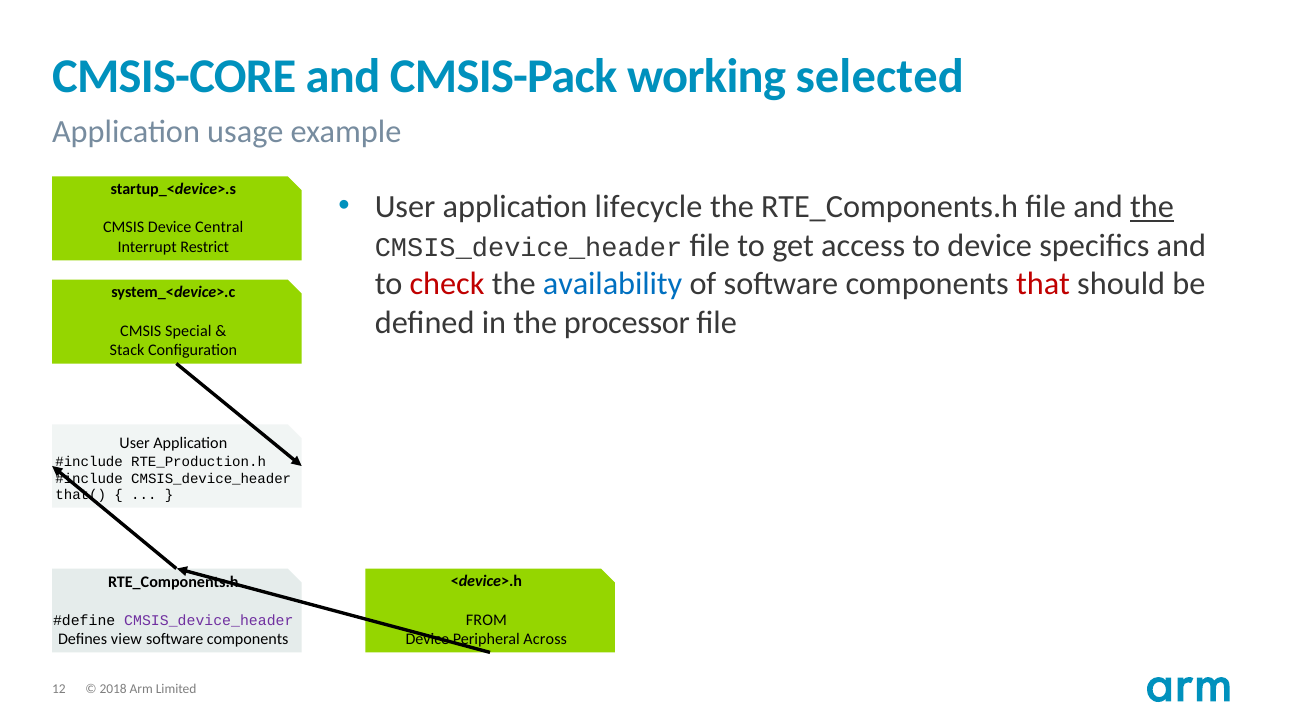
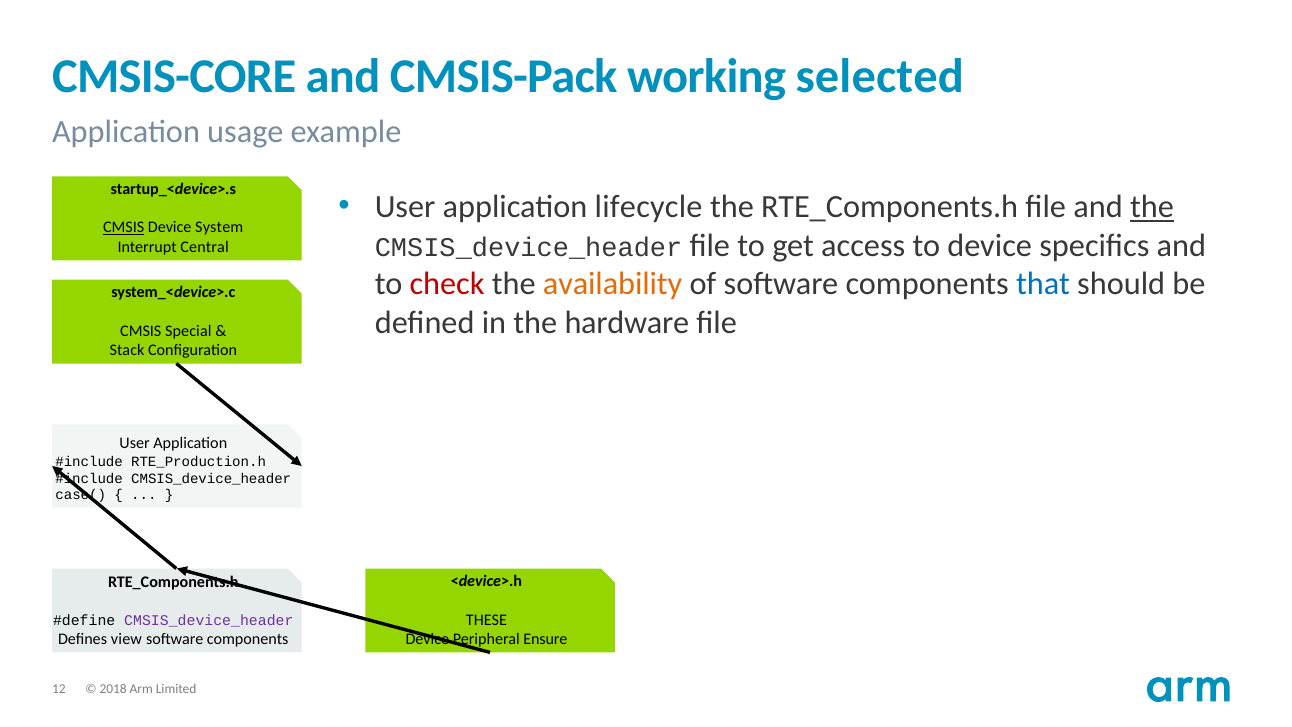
CMSIS underline: none -> present (124, 227)
Central: Central -> System (219, 227)
Restrict: Restrict -> Central (205, 247)
availability colour: blue -> orange (613, 284)
that colour: red -> blue (1043, 284)
processor: processor -> hardware (627, 323)
that(: that( -> case( (81, 495)
FROM: FROM -> THESE (486, 619)
Across: Across -> Ensure (545, 639)
